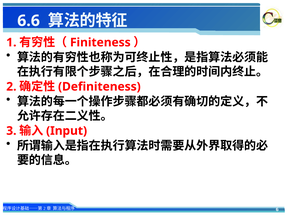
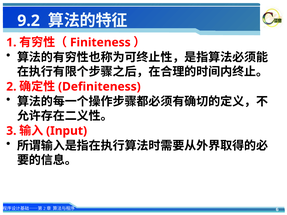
6.6: 6.6 -> 9.2 (29, 21)
